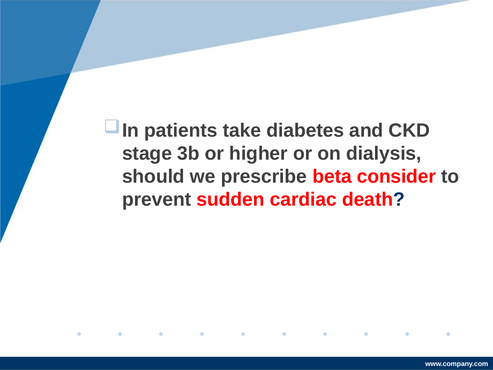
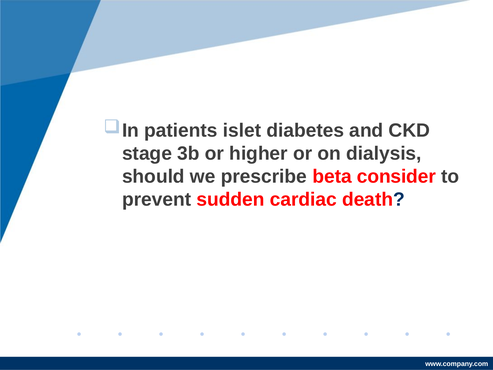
take: take -> islet (242, 130)
